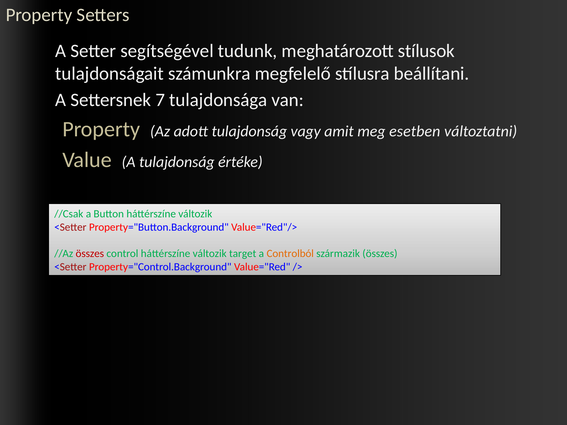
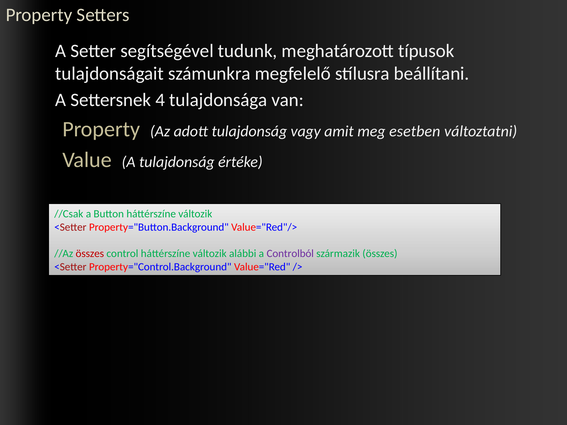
stílusok: stílusok -> típusok (426, 51)
7: 7 -> 4 (160, 100)
target: target -> alábbi (243, 254)
Controlból colour: orange -> purple (290, 254)
